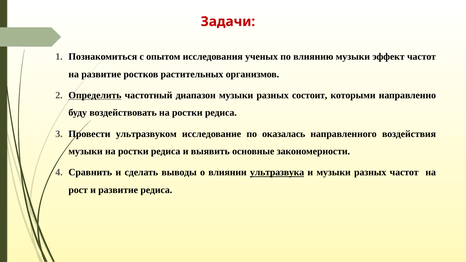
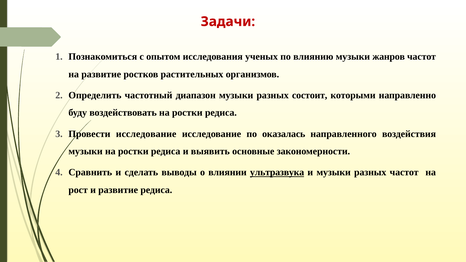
эффект: эффект -> жанров (389, 57)
Определить underline: present -> none (95, 95)
Провести ультразвуком: ультразвуком -> исследование (146, 134)
